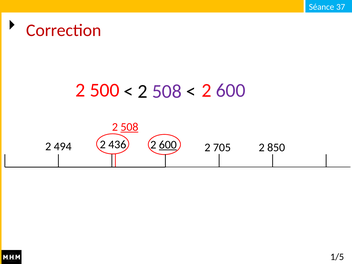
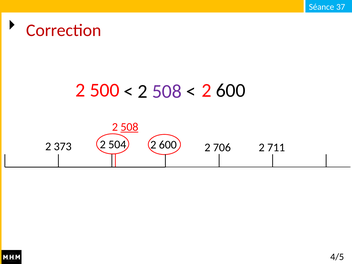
600 colour: purple -> black (231, 90)
494: 494 -> 373 (63, 147)
436: 436 -> 504 (117, 145)
600 underline: present -> none (168, 145)
705: 705 -> 706 (222, 147)
850: 850 -> 711 (276, 147)
1/5: 1/5 -> 4/5 (337, 257)
